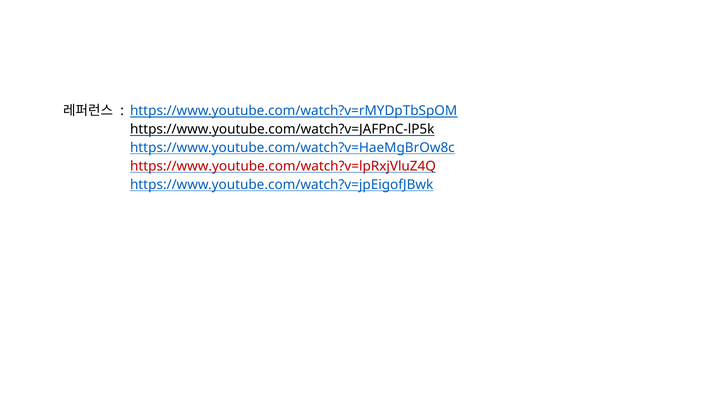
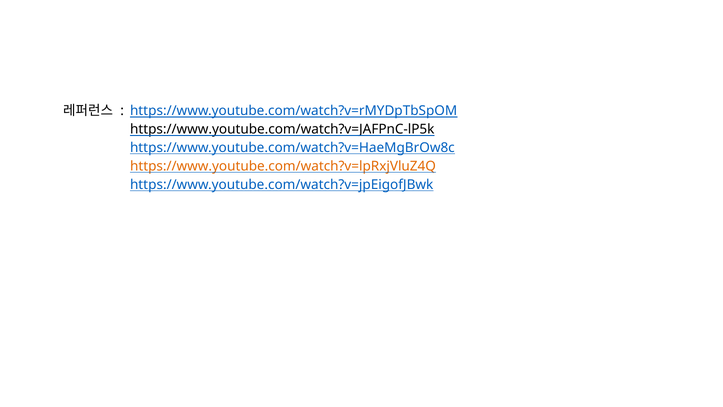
https://www.youtube.com/watch?v=lpRxjVluZ4Q colour: red -> orange (283, 166)
